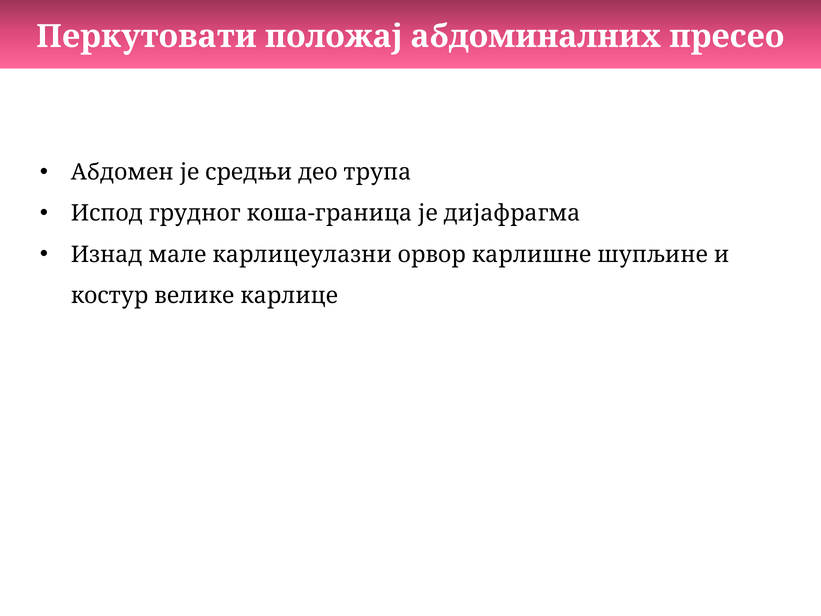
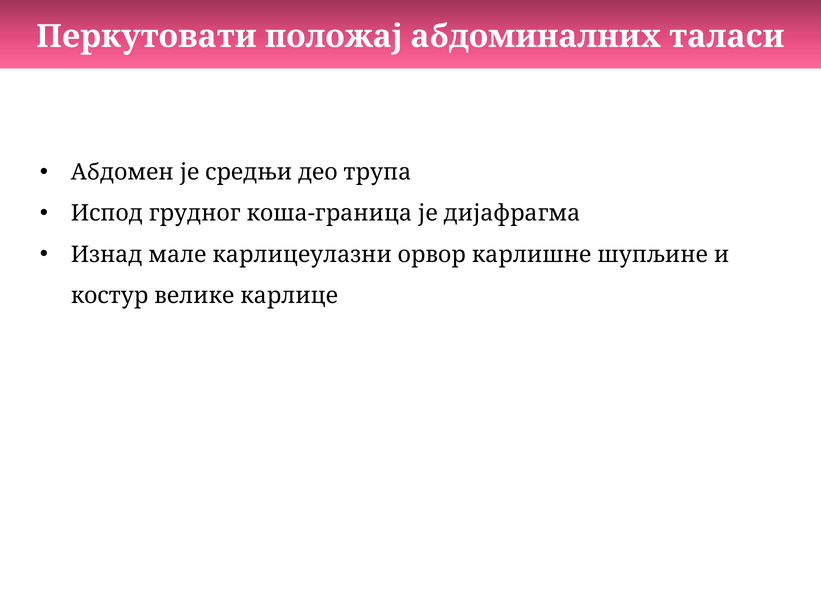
пресео: пресео -> таласи (727, 36)
